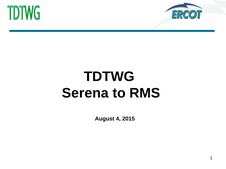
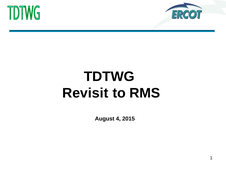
Serena: Serena -> Revisit (85, 93)
